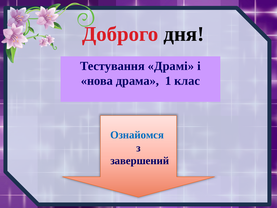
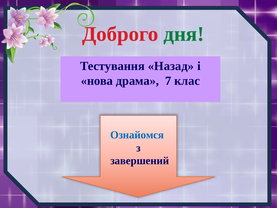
дня colour: black -> green (184, 34)
Драмі: Драмі -> Назад (171, 66)
1: 1 -> 7 (168, 81)
